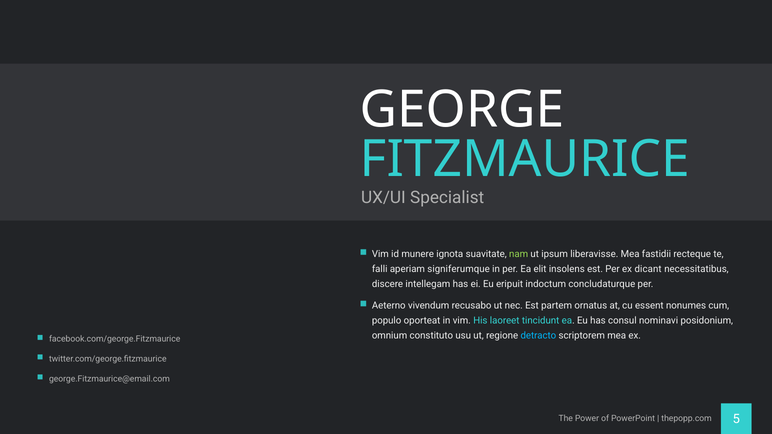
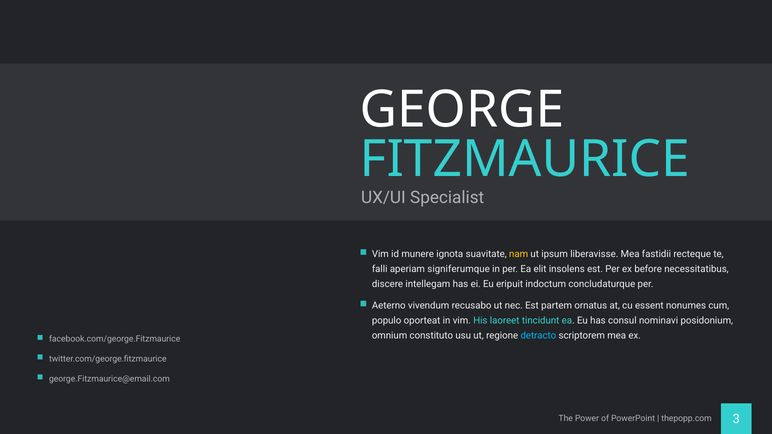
nam colour: light green -> yellow (519, 254)
dicant: dicant -> before (648, 269)
5: 5 -> 3 (736, 419)
